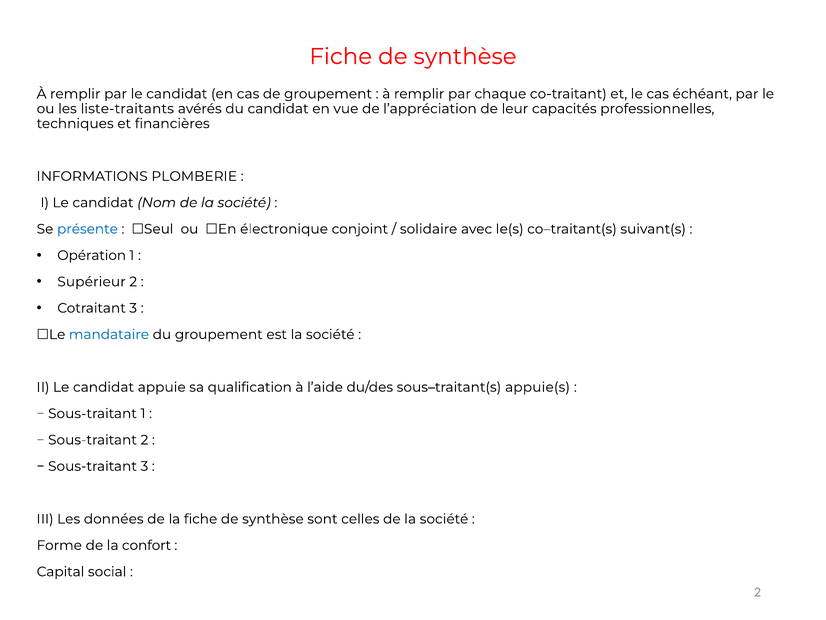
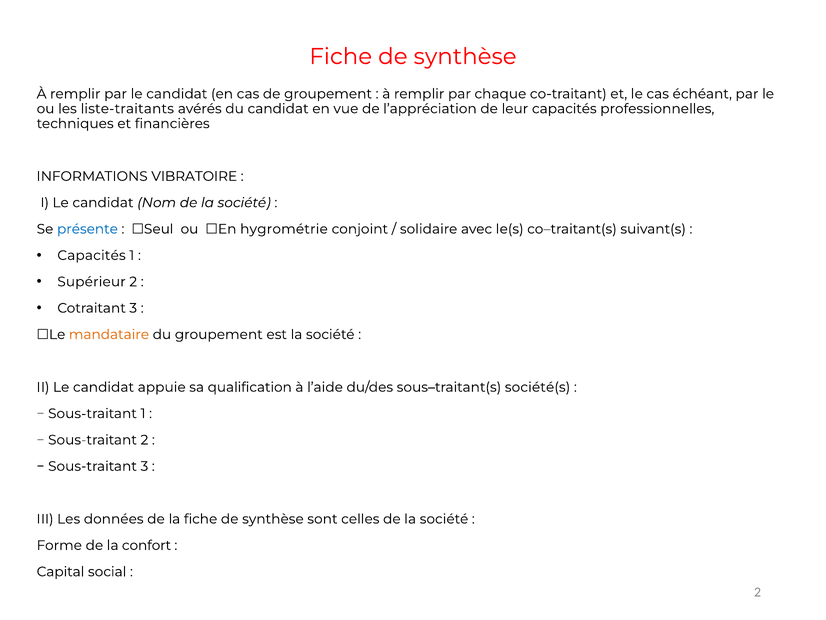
PLOMBERIE: PLOMBERIE -> VIBRATOIRE (194, 176)
électronique: électronique -> hygrométrie (284, 229)
Opération: Opération -> Capacités (92, 255)
mandataire colour: blue -> orange (109, 334)
appuie(s: appuie(s -> société(s (538, 387)
